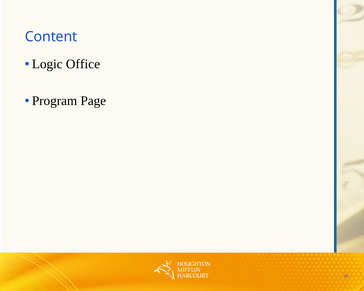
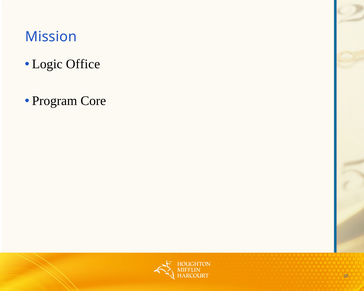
Content: Content -> Mission (51, 37)
Page: Page -> Core (93, 101)
